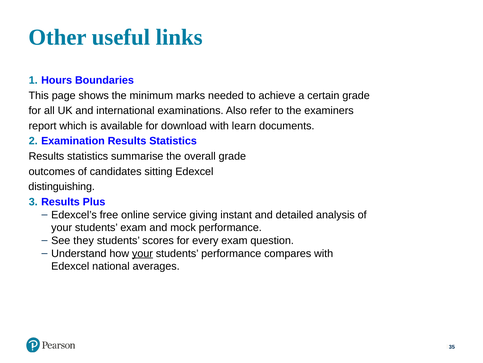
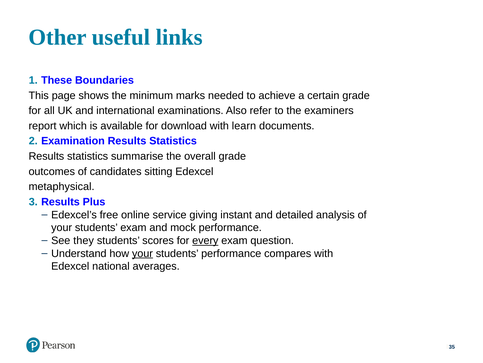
Hours: Hours -> These (57, 80)
distinguishing: distinguishing -> metaphysical (62, 186)
every underline: none -> present (205, 240)
